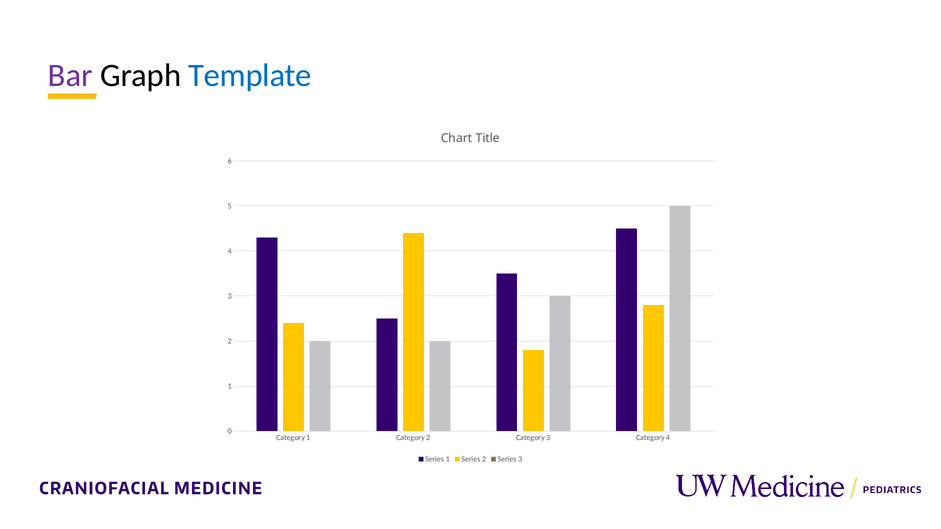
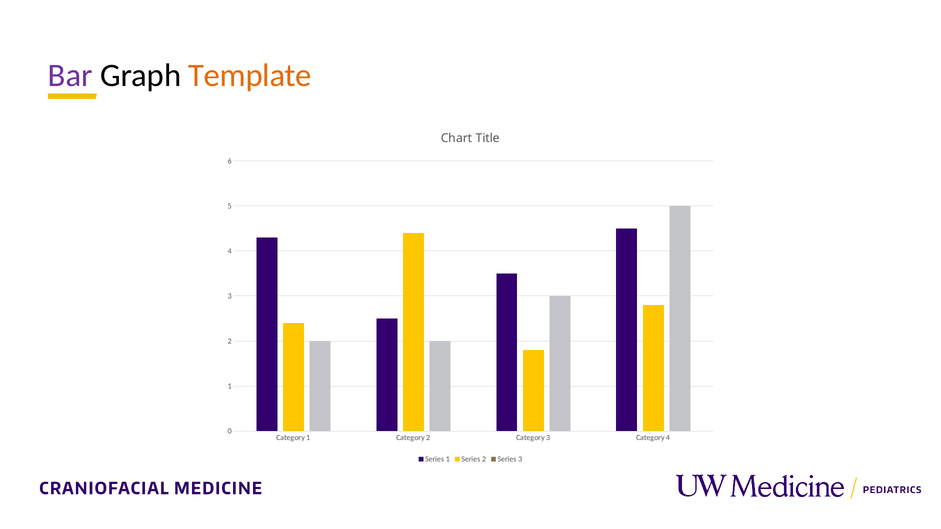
Template colour: blue -> orange (250, 76)
